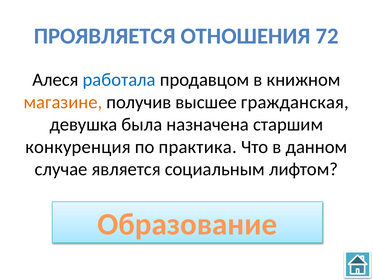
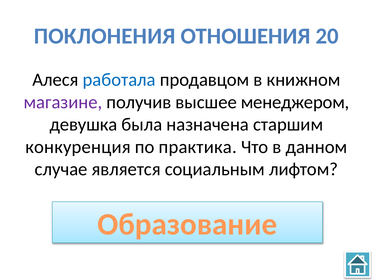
ПРОЯВЛЯЕТСЯ: ПРОЯВЛЯЕТСЯ -> ПОКЛОНЕНИЯ (105, 36)
72: 72 -> 20 (327, 36)
магазине colour: orange -> purple (63, 102)
гражданская: гражданская -> менеджером (295, 102)
